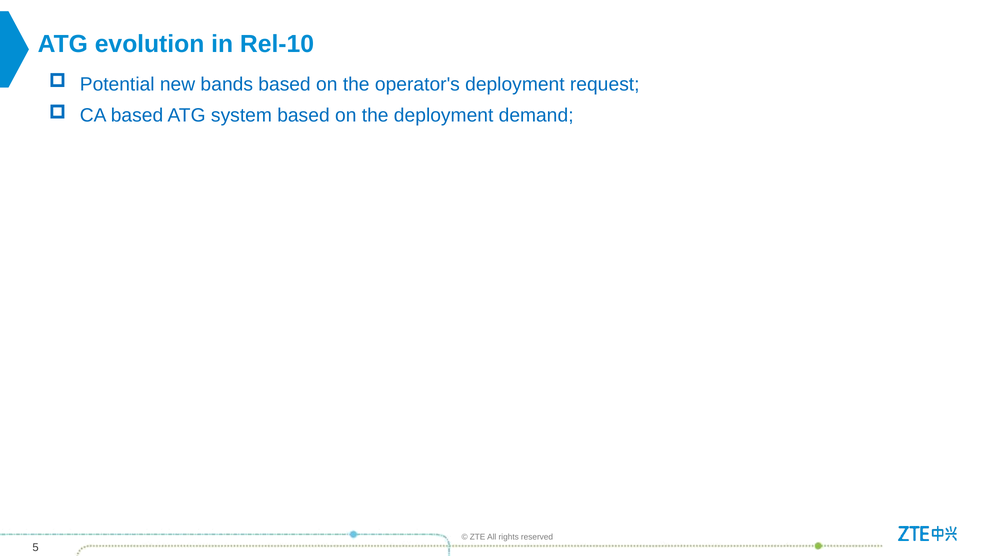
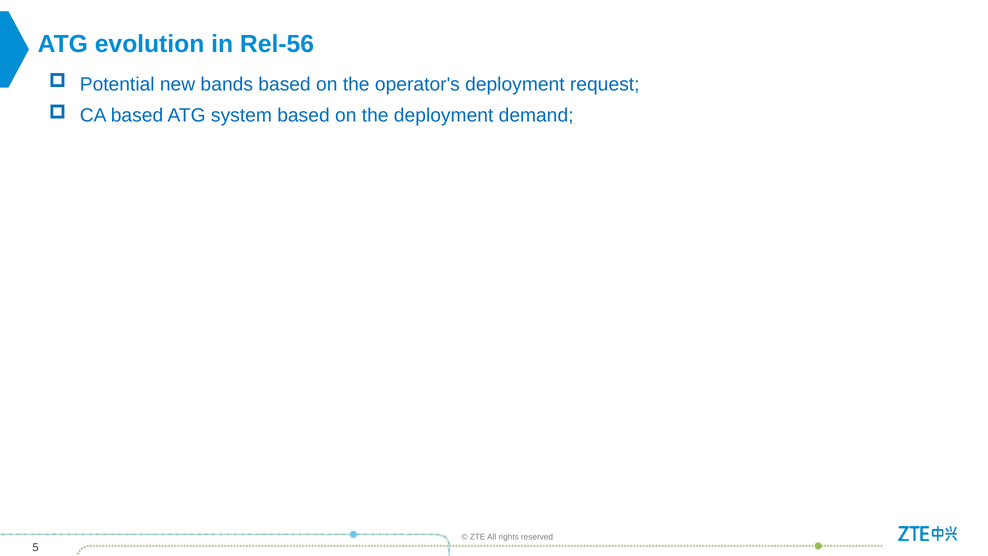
Rel-10: Rel-10 -> Rel-56 (277, 44)
